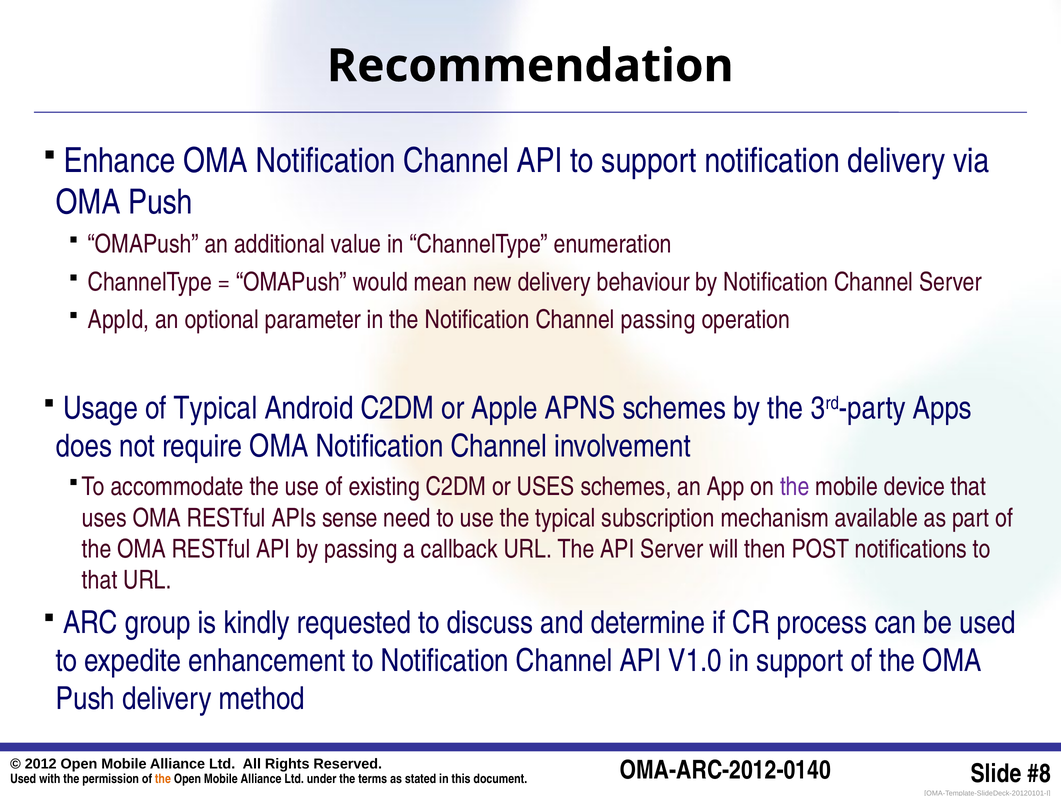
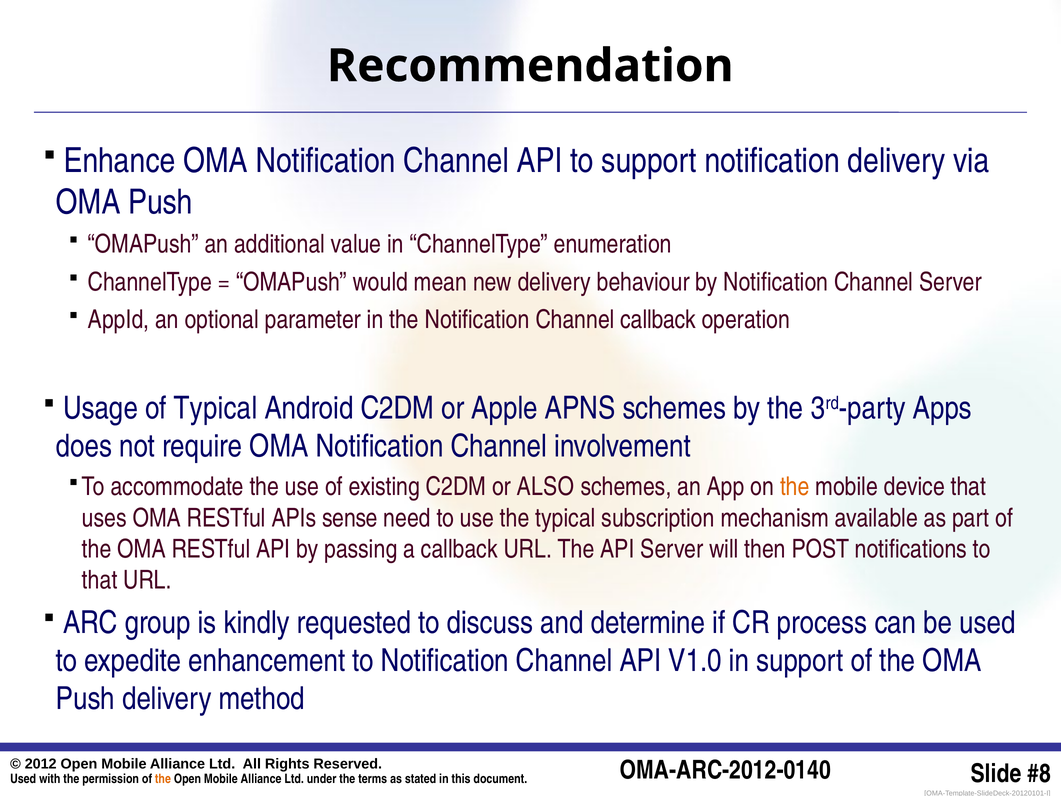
Channel passing: passing -> callback (658, 319)
or USES: USES -> ALSO (546, 487)
the colour: purple -> orange (795, 487)
